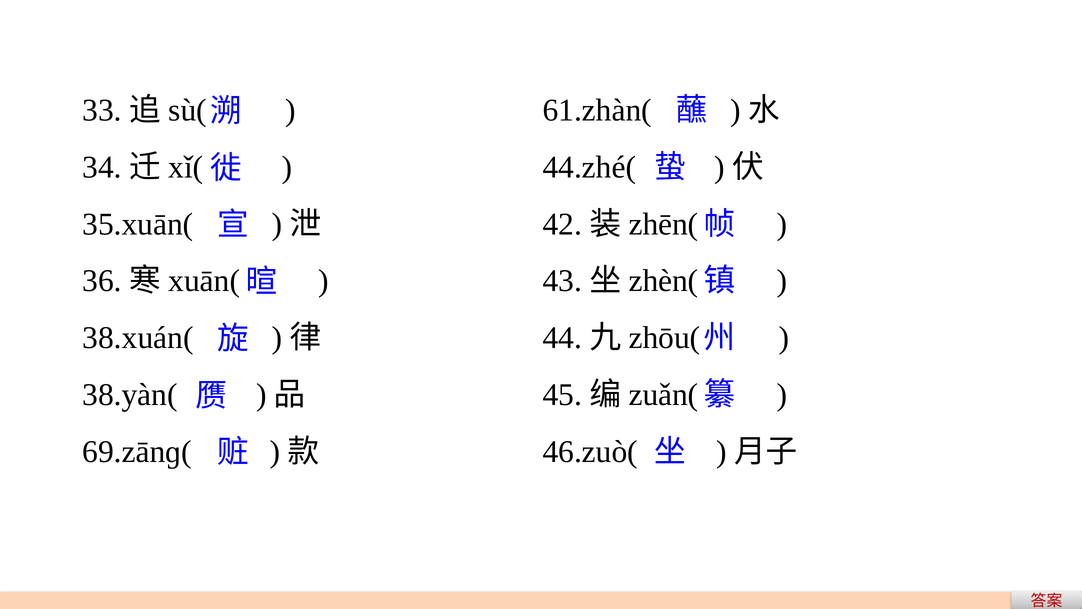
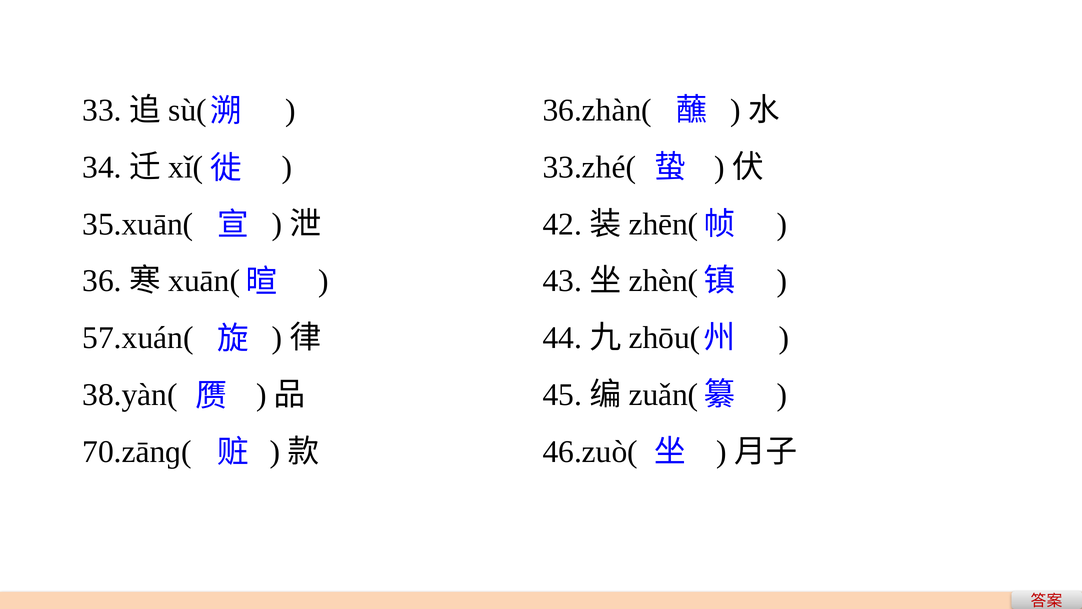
61.zhàn(: 61.zhàn( -> 36.zhàn( (597, 110)
44.zhé(: 44.zhé( -> 33.zhé( (589, 167)
38.xuán(: 38.xuán( -> 57.xuán( (138, 338)
69.zānɡ(: 69.zānɡ( -> 70.zānɡ( (137, 451)
